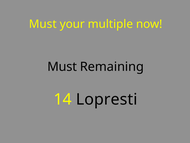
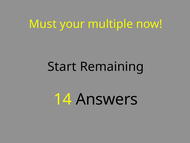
Must: Must -> Start (62, 67)
Lopresti: Lopresti -> Answers (107, 99)
